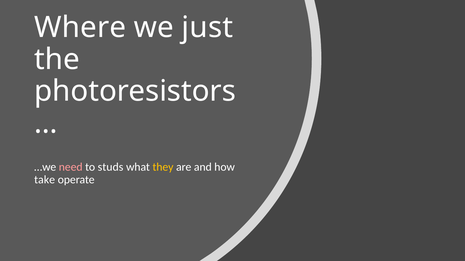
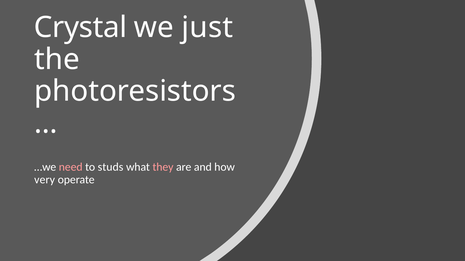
Where: Where -> Crystal (80, 27)
they colour: yellow -> pink (163, 167)
take: take -> very (45, 180)
